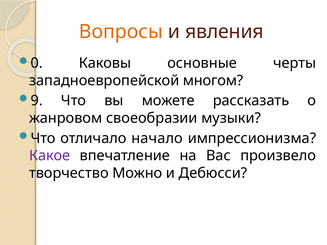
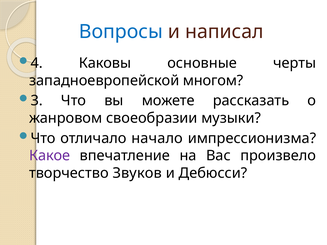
Вопросы colour: orange -> blue (121, 32)
явления: явления -> написал (224, 32)
0: 0 -> 4 (37, 63)
9: 9 -> 3 (37, 101)
Можно: Можно -> Звуков (137, 173)
